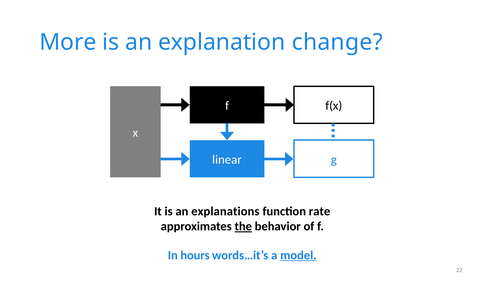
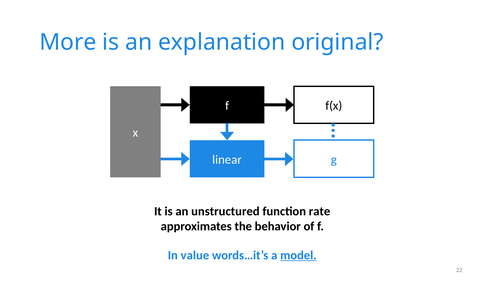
change: change -> original (337, 42)
explanations: explanations -> unstructured (225, 211)
the underline: present -> none (243, 226)
hours: hours -> value (195, 255)
